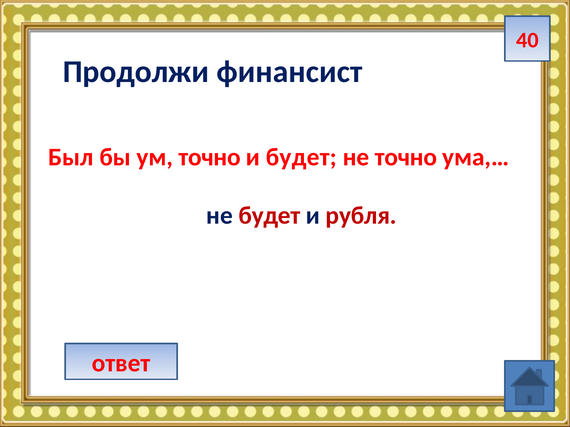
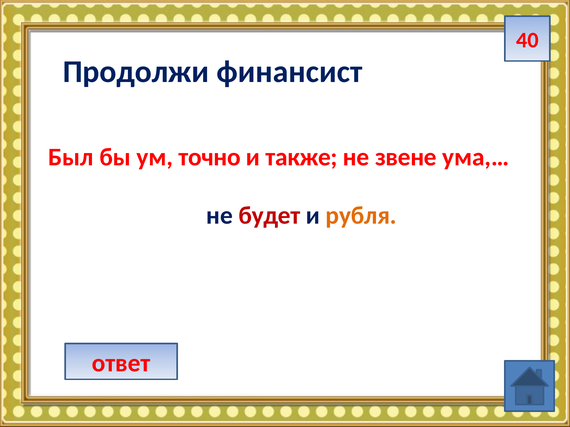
и будет: будет -> также (302, 157)
не точно: точно -> звене (406, 157)
рубля colour: red -> orange (361, 216)
